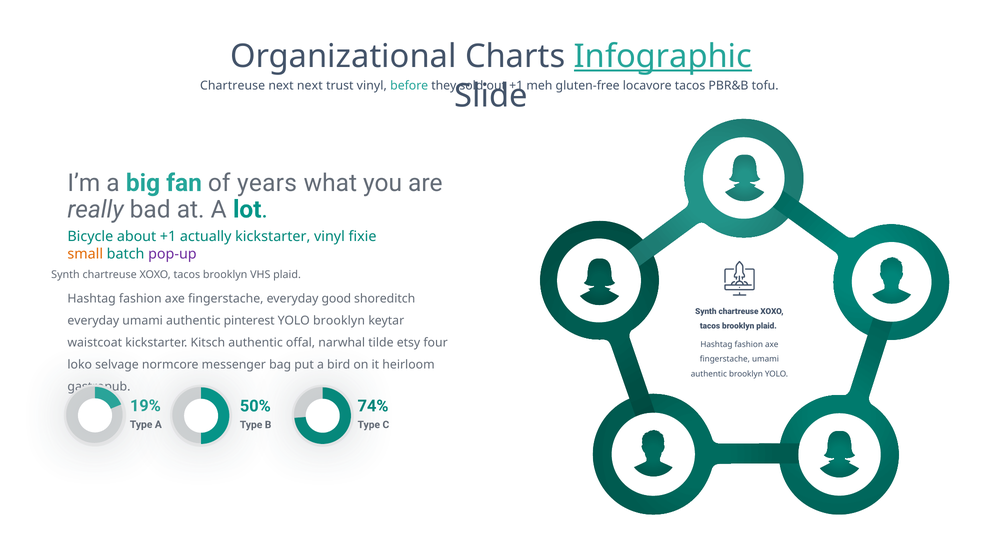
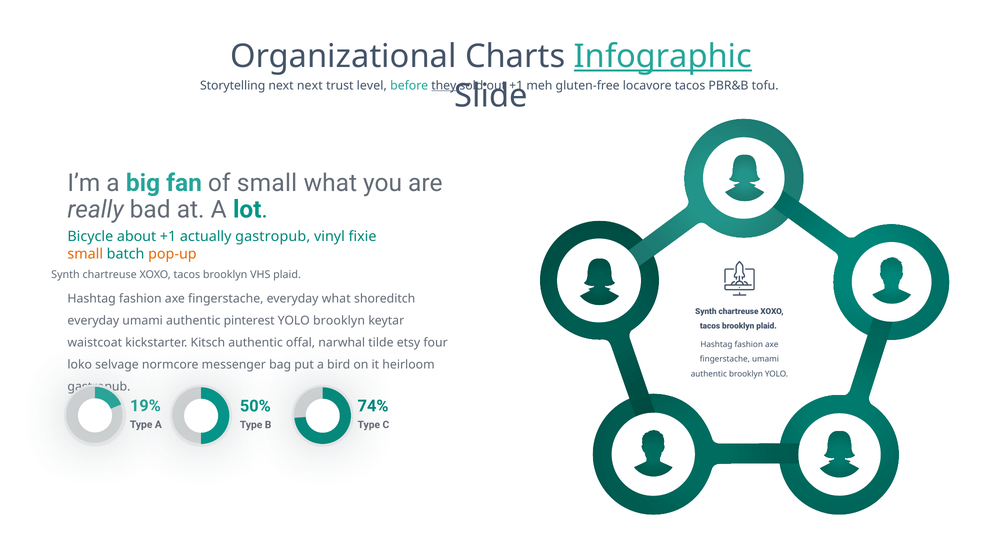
Chartreuse: Chartreuse -> Storytelling (233, 86)
trust vinyl: vinyl -> level (372, 86)
they underline: none -> present (444, 86)
of years: years -> small (267, 183)
actually kickstarter: kickstarter -> gastropub (273, 237)
pop-up colour: purple -> orange (172, 254)
everyday good: good -> what (336, 299)
